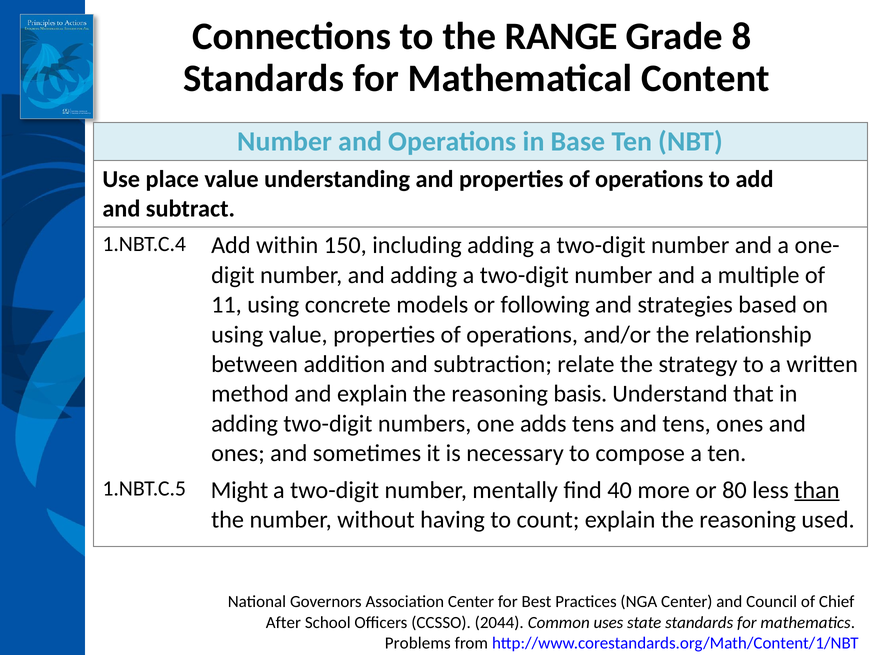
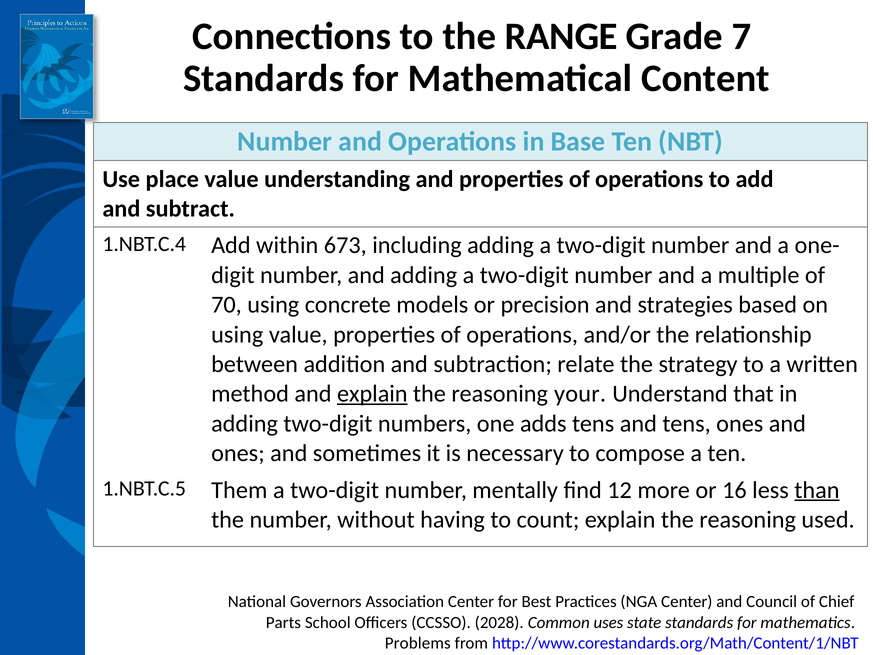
8: 8 -> 7 (741, 36)
150: 150 -> 673 (345, 245)
11: 11 -> 70 (226, 305)
following: following -> precision (545, 305)
explain underline: none -> present (372, 394)
basis: basis -> your (580, 394)
Might: Might -> Them (239, 490)
40: 40 -> 12 (620, 490)
80: 80 -> 16 (734, 490)
After: After -> Parts (283, 622)
2044: 2044 -> 2028 (499, 622)
